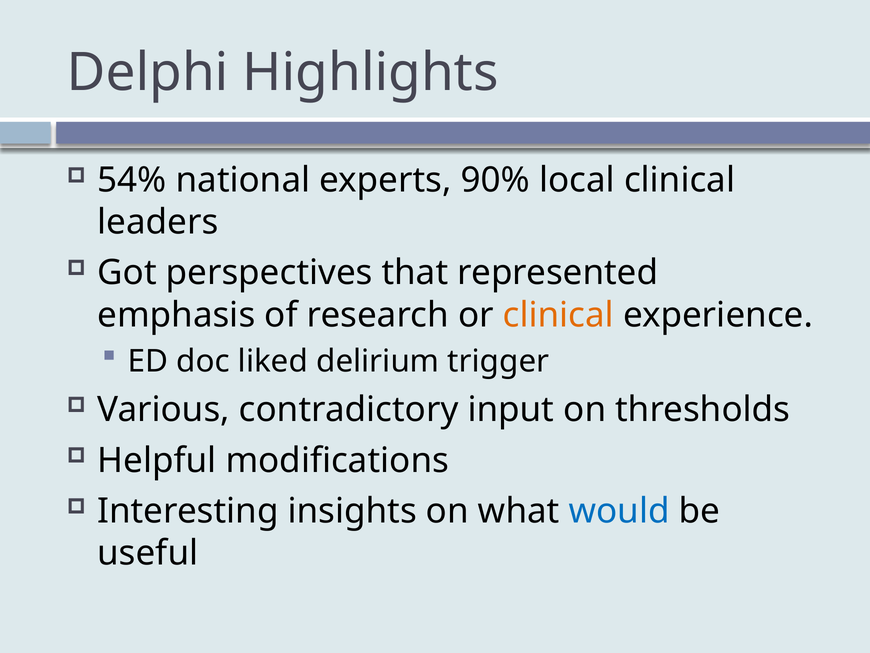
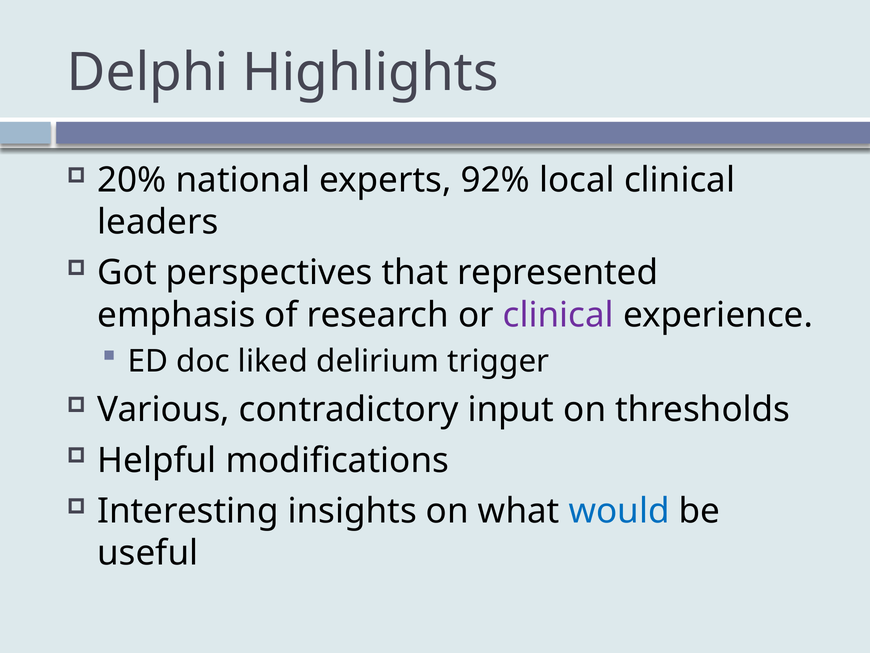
54%: 54% -> 20% (132, 180)
90%: 90% -> 92% (495, 180)
clinical colour: orange -> purple (558, 315)
